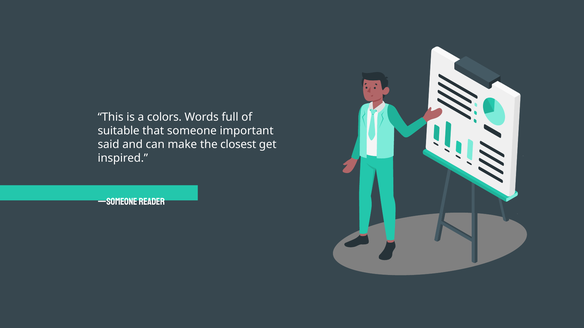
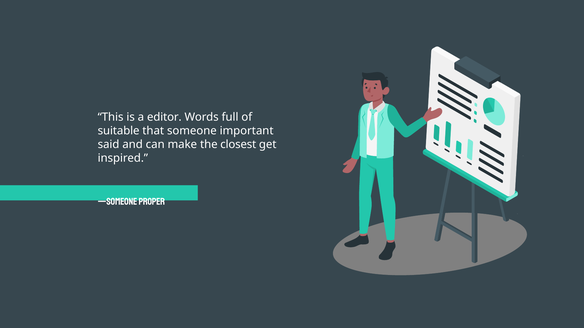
colors: colors -> editor (164, 117)
READER: READER -> PROPER (152, 202)
